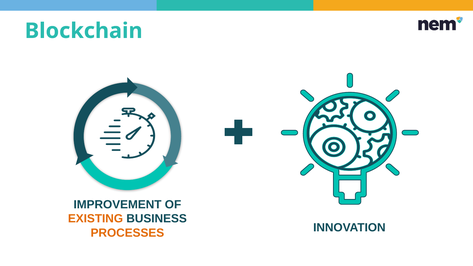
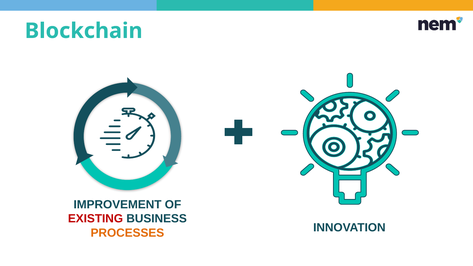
EXISTING colour: orange -> red (96, 219)
